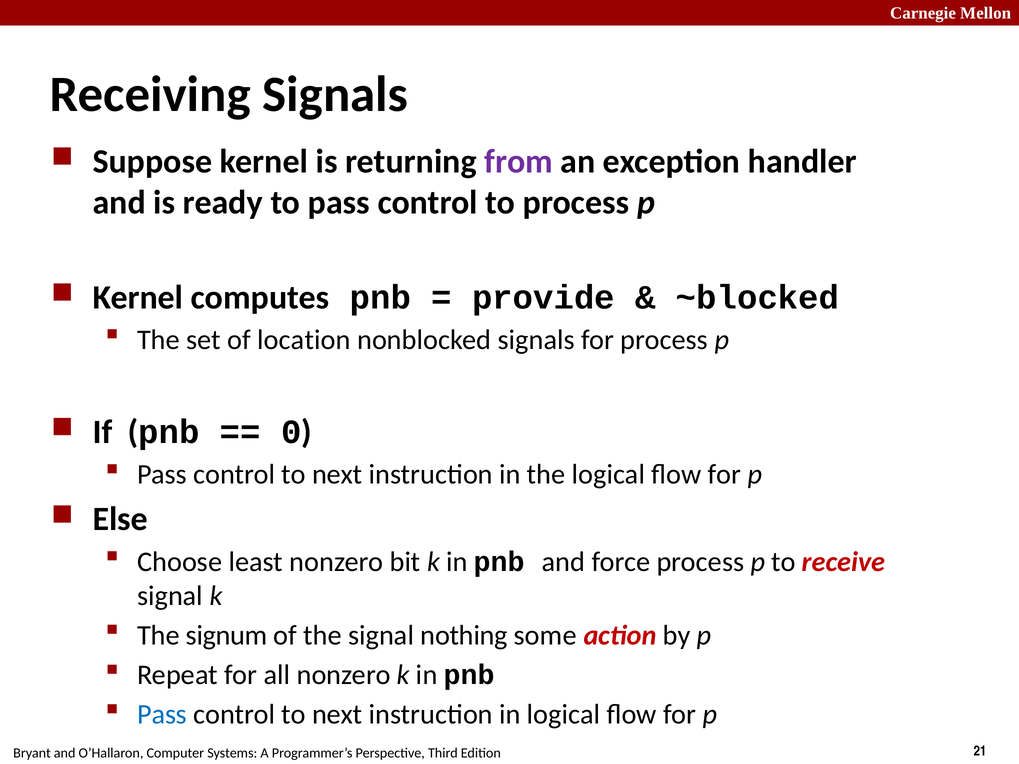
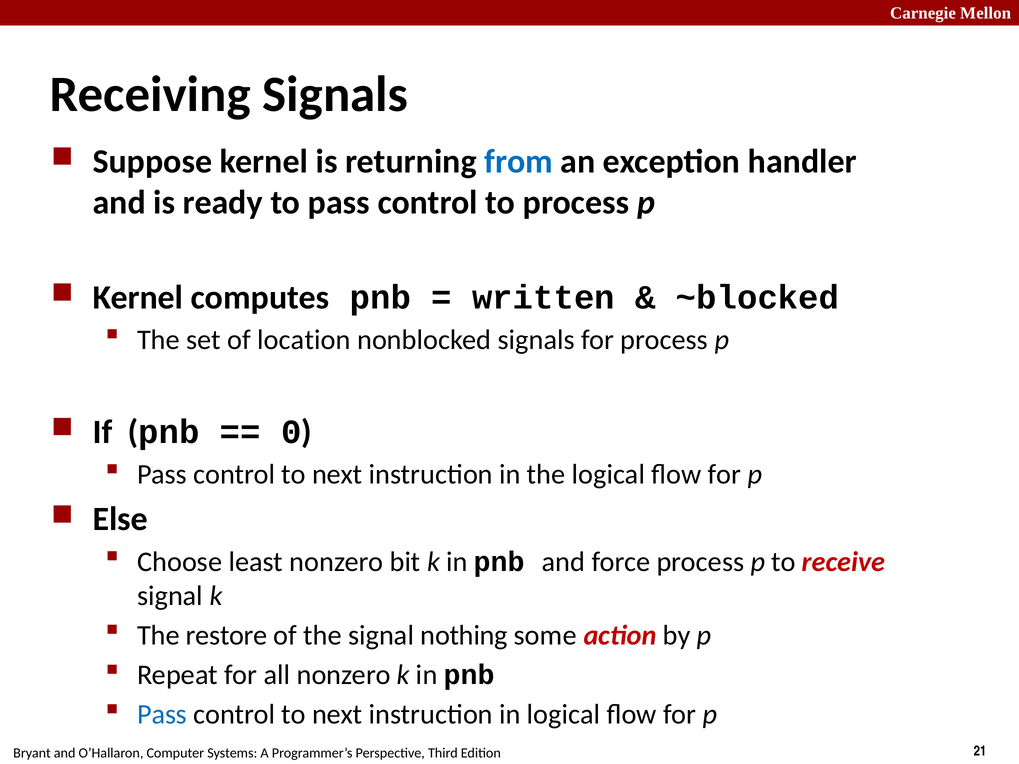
from colour: purple -> blue (519, 162)
provide: provide -> written (543, 297)
signum: signum -> restore (227, 636)
